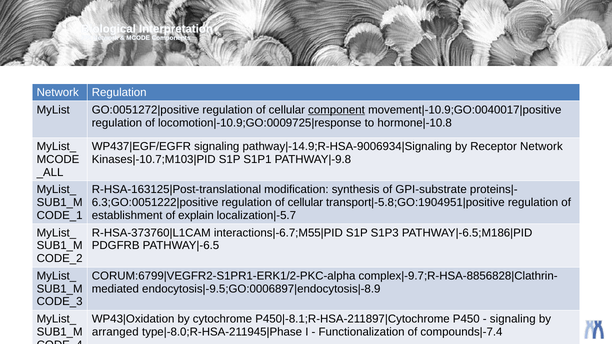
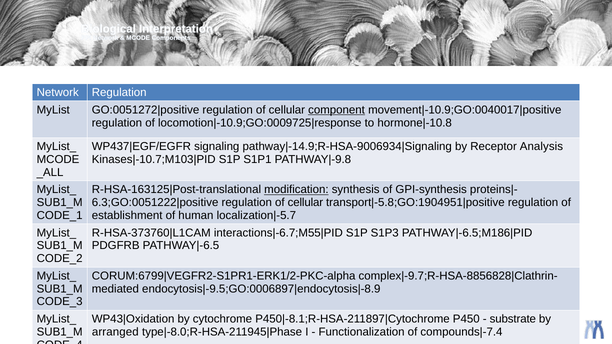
Receptor Network: Network -> Analysis (541, 147)
modification underline: none -> present (296, 190)
GPI-substrate: GPI-substrate -> GPI-synthesis (431, 190)
explain: explain -> human (196, 216)
signaling: signaling -> substrate (513, 319)
